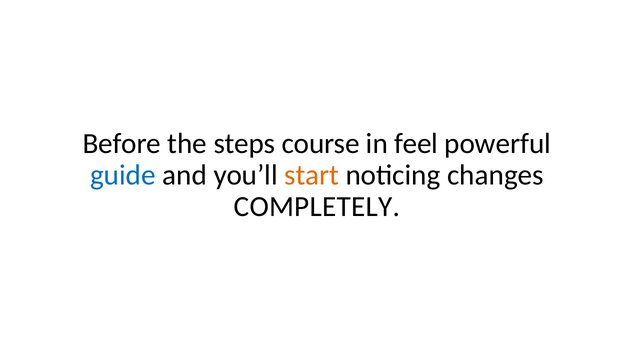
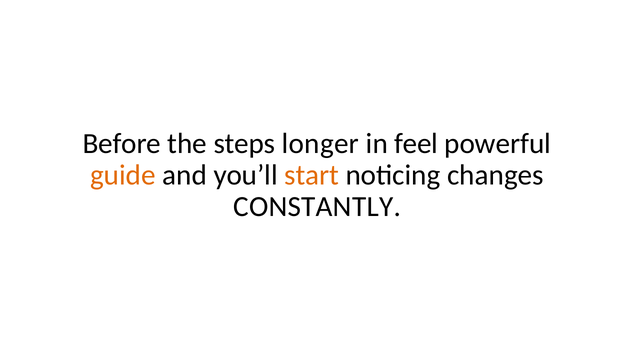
course: course -> longer (320, 144)
guide colour: blue -> orange (123, 175)
COMPLETELY: COMPLETELY -> CONSTANTLY (317, 207)
